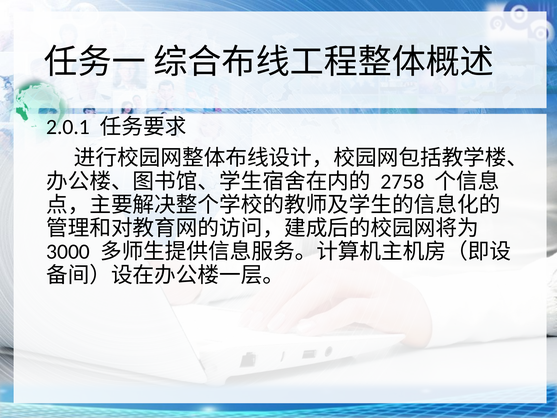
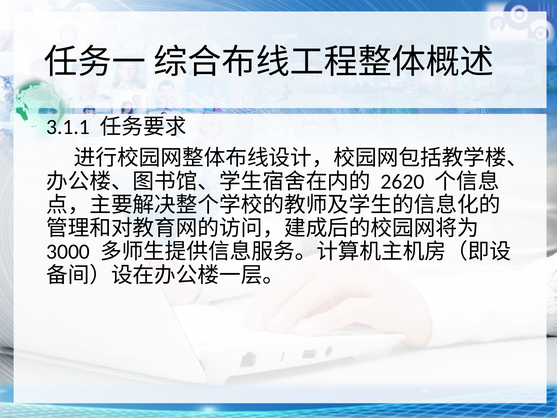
2.0.1: 2.0.1 -> 3.1.1 (68, 127)
2758: 2758 -> 2620 (403, 181)
